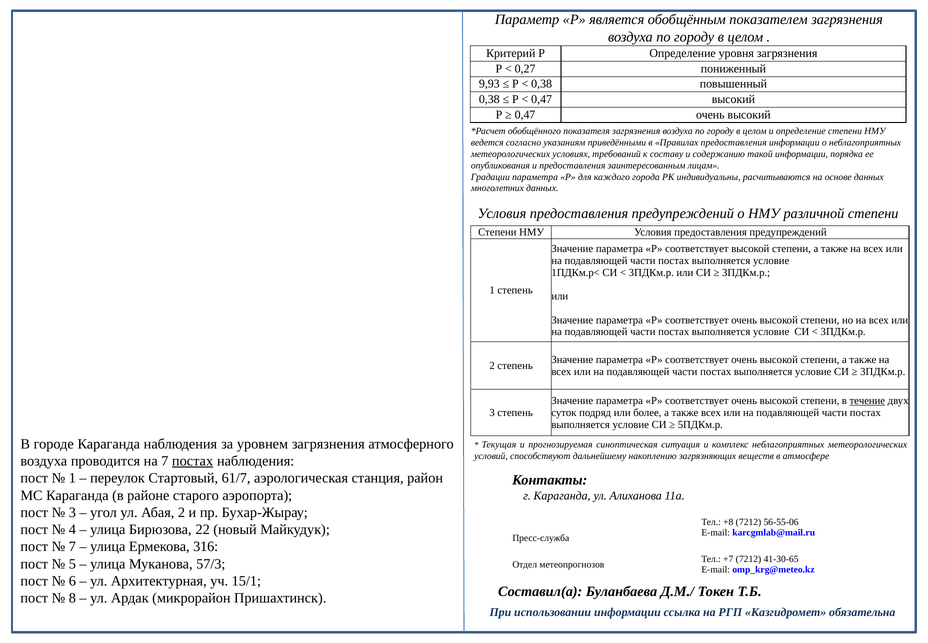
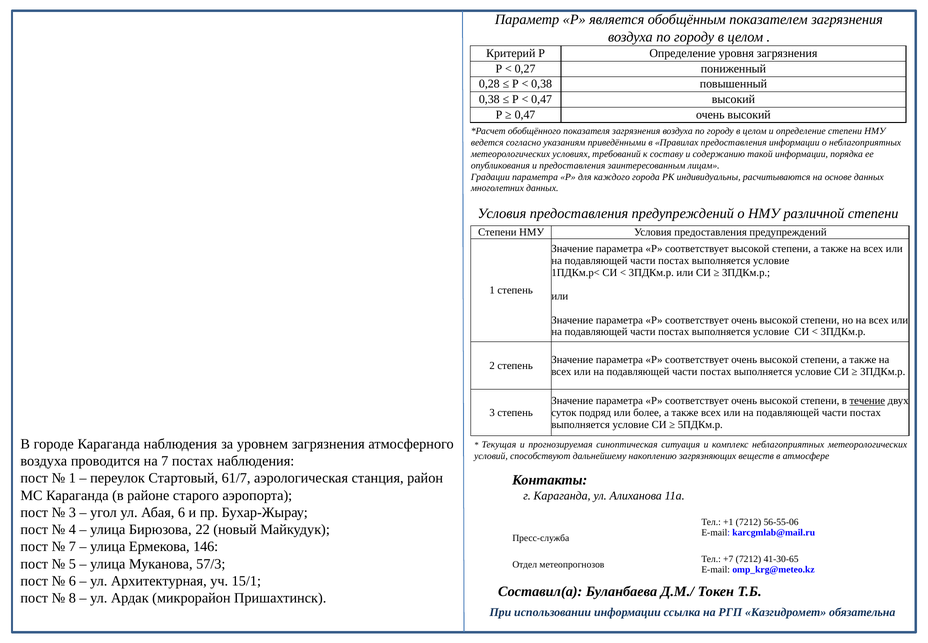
9,93: 9,93 -> 0,28 (489, 84)
постах underline: present -> none (193, 461)
Абая 2: 2 -> 6 (182, 512)
+8: +8 -> +1 (728, 522)
316: 316 -> 146 (206, 546)
